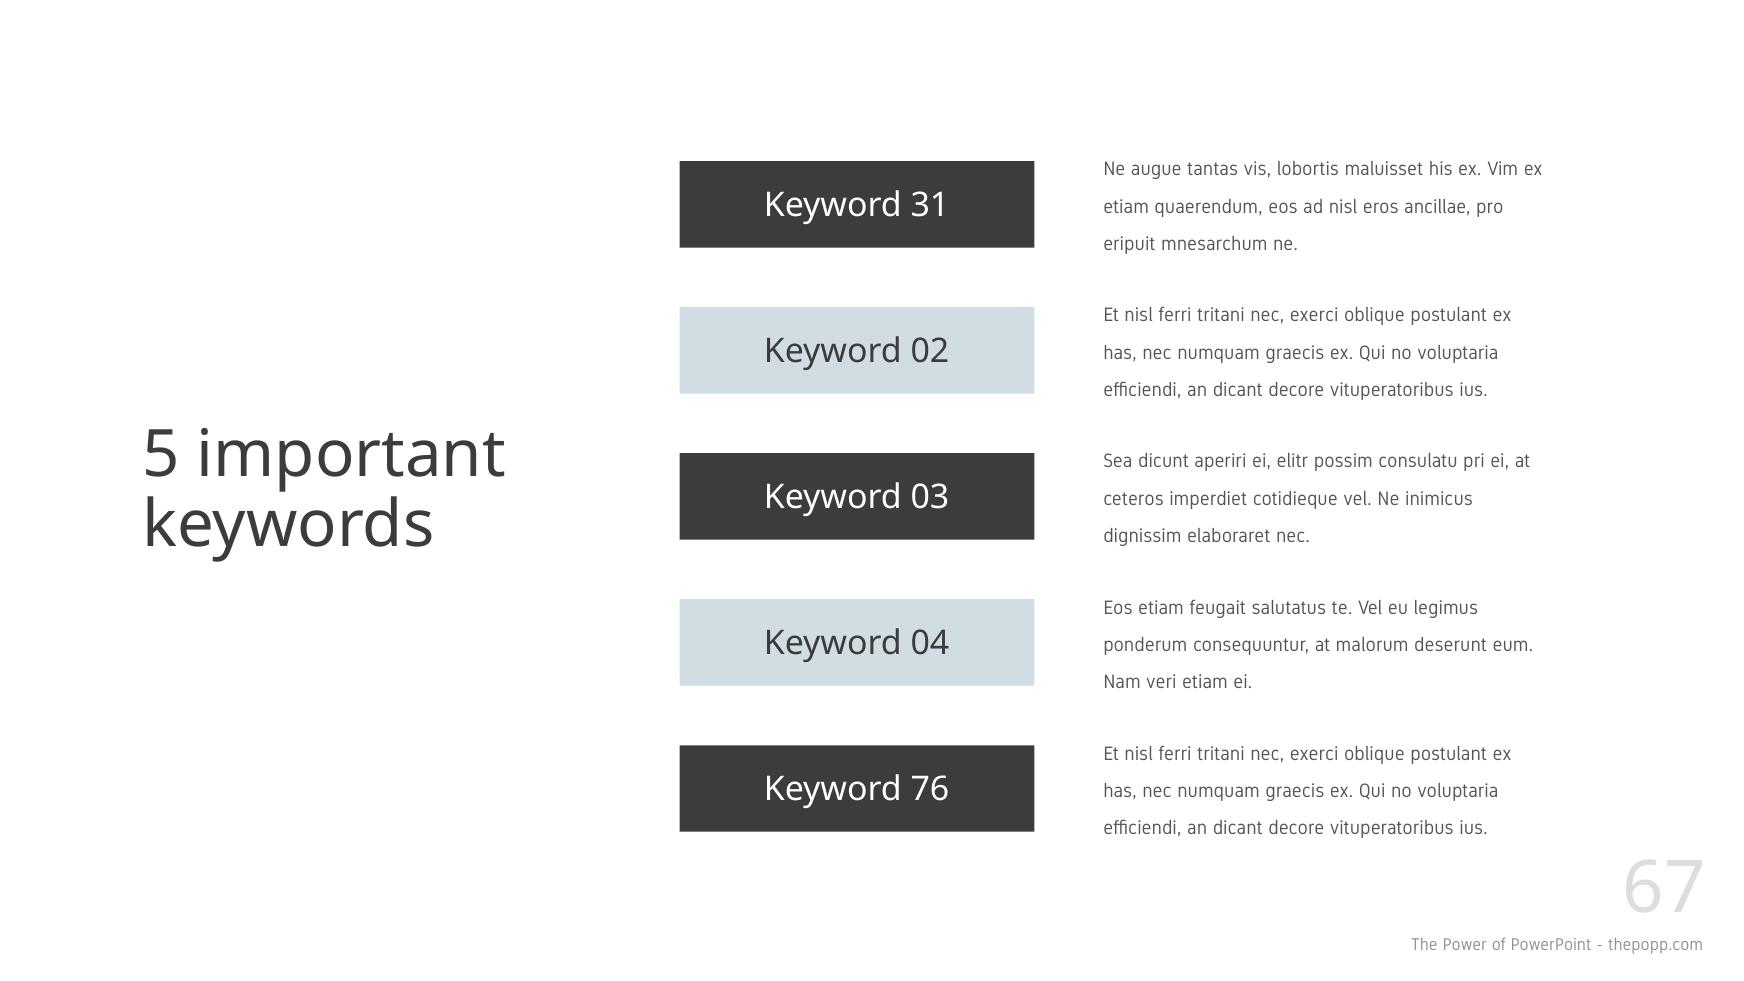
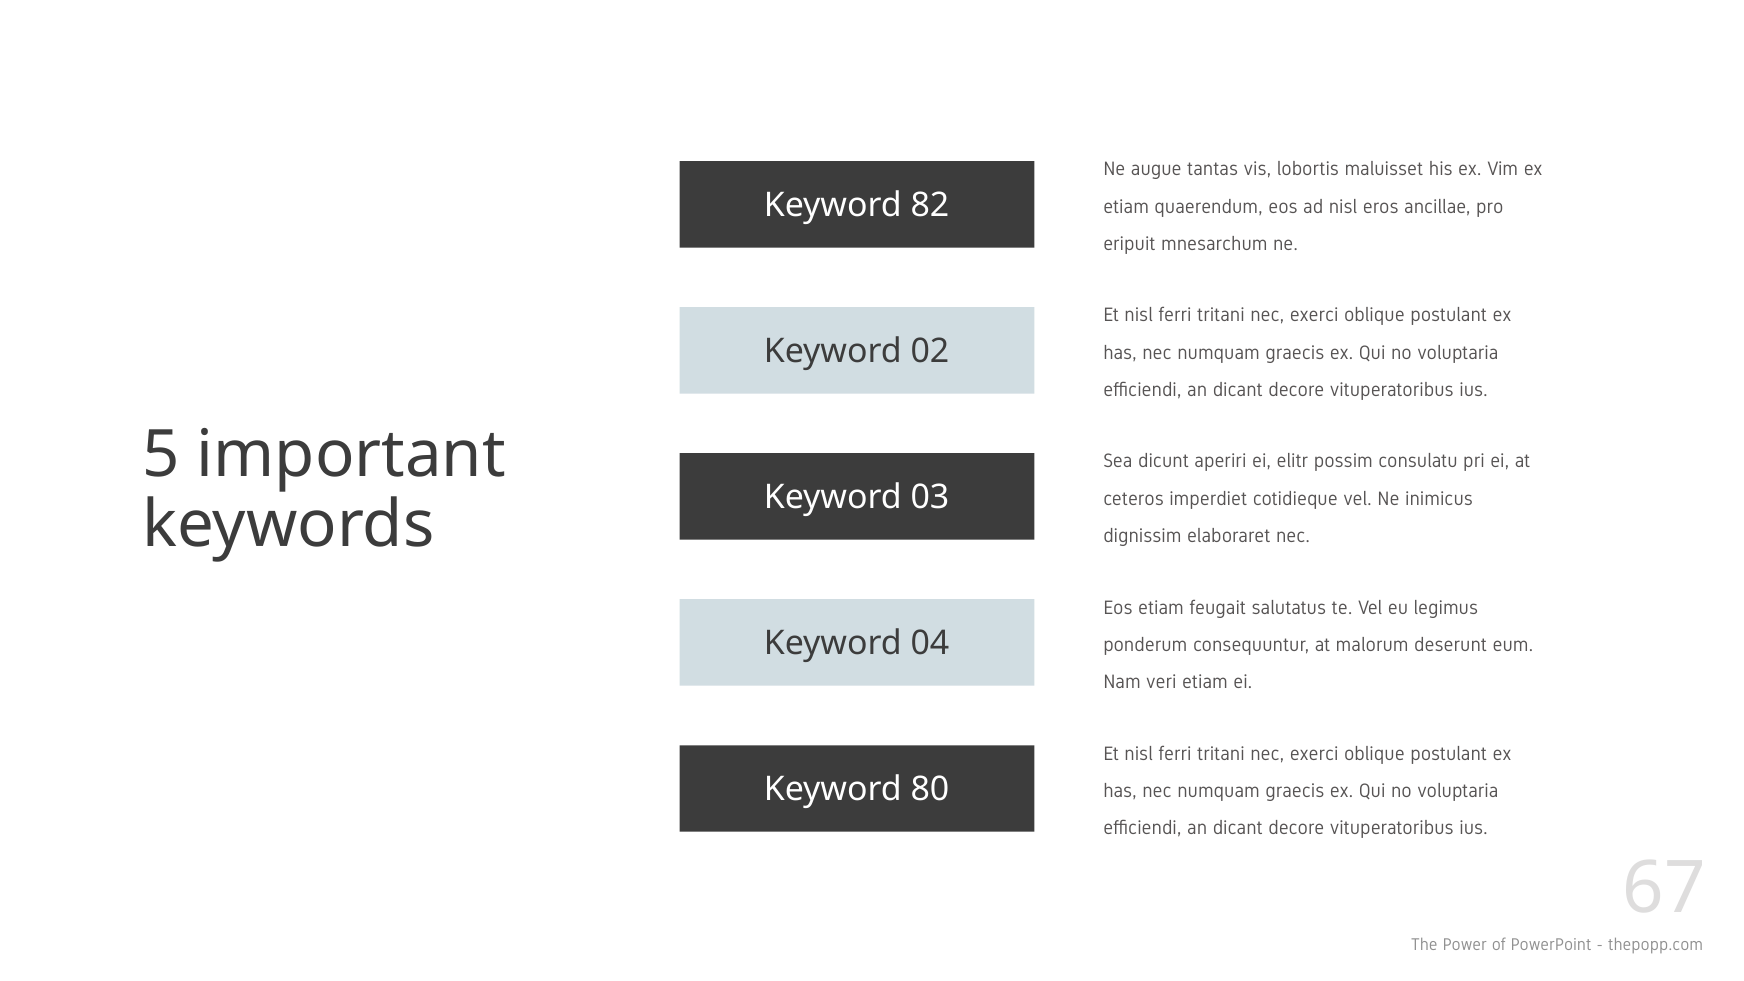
31: 31 -> 82 (930, 205)
76: 76 -> 80 (930, 789)
